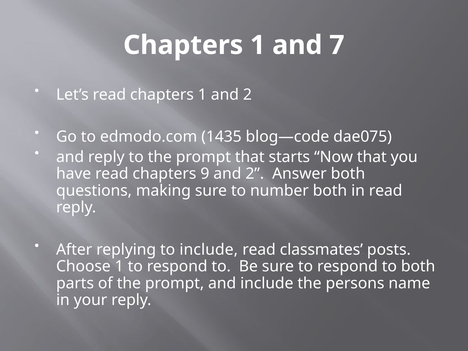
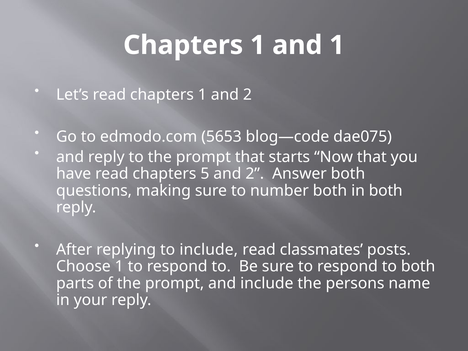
and 7: 7 -> 1 (337, 45)
1435: 1435 -> 5653 (221, 137)
9: 9 -> 5 (205, 174)
in read: read -> both (386, 191)
